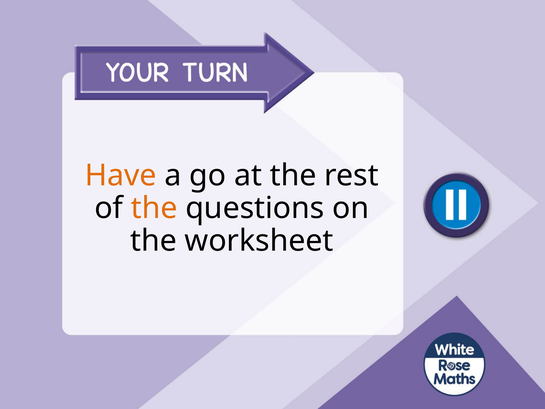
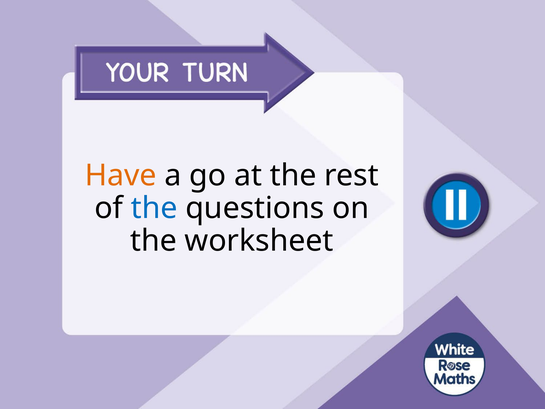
the colour: orange -> blue (154, 208)
